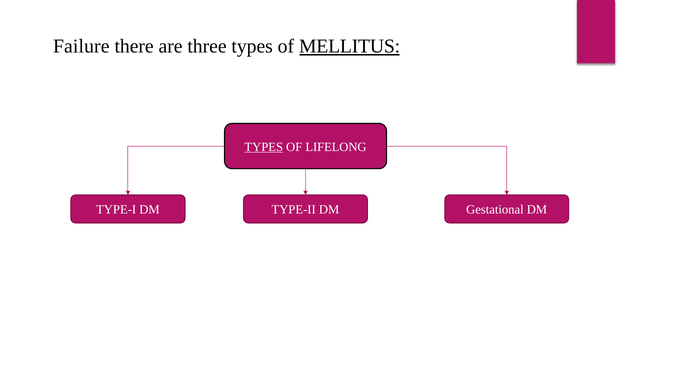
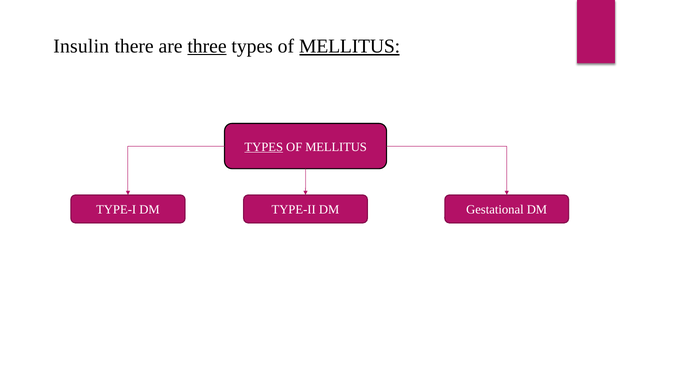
Failure: Failure -> Insulin (81, 46)
three underline: none -> present (207, 46)
LIFELONG: LIFELONG -> MELLITUS (336, 147)
